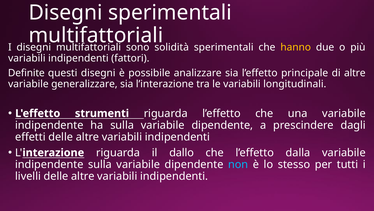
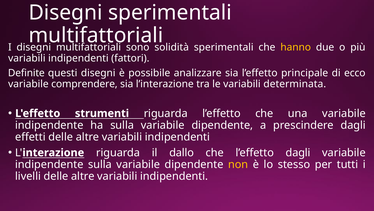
di altre: altre -> ecco (355, 73)
generalizzare: generalizzare -> comprendere (84, 84)
longitudinali: longitudinali -> determinata (295, 84)
l’effetto dalla: dalla -> dagli (298, 152)
non colour: light blue -> yellow (238, 164)
